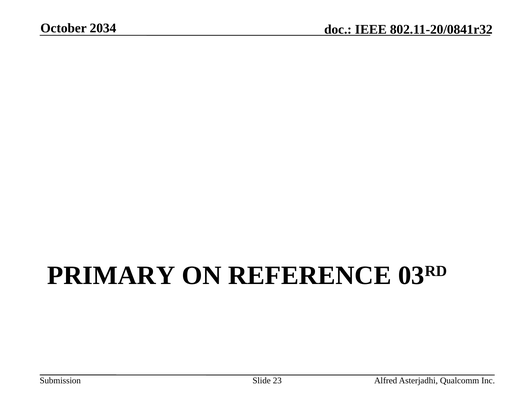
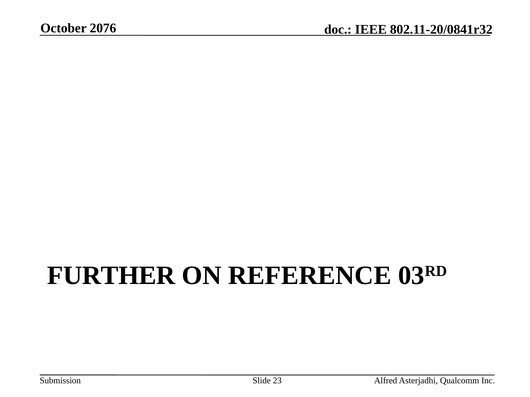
2034: 2034 -> 2076 (103, 28)
PRIMARY: PRIMARY -> FURTHER (111, 276)
